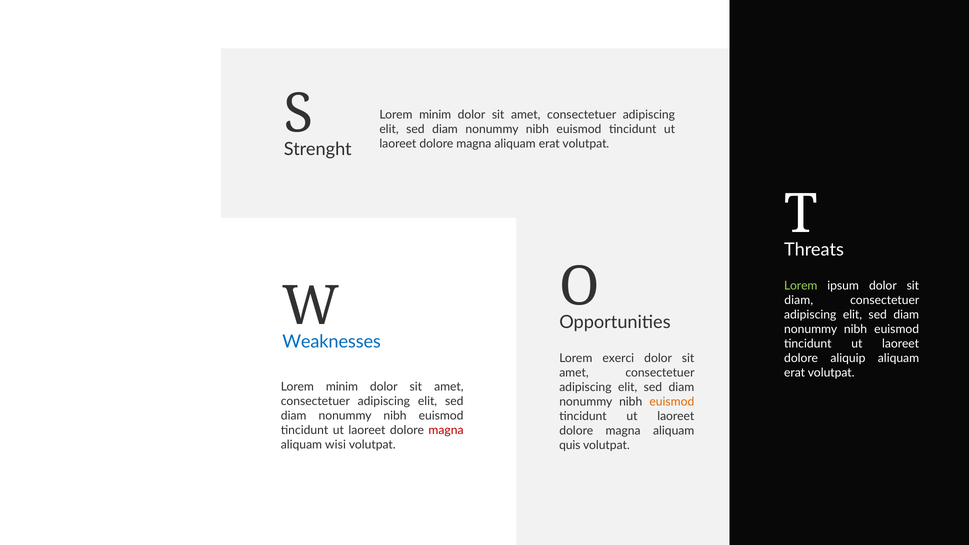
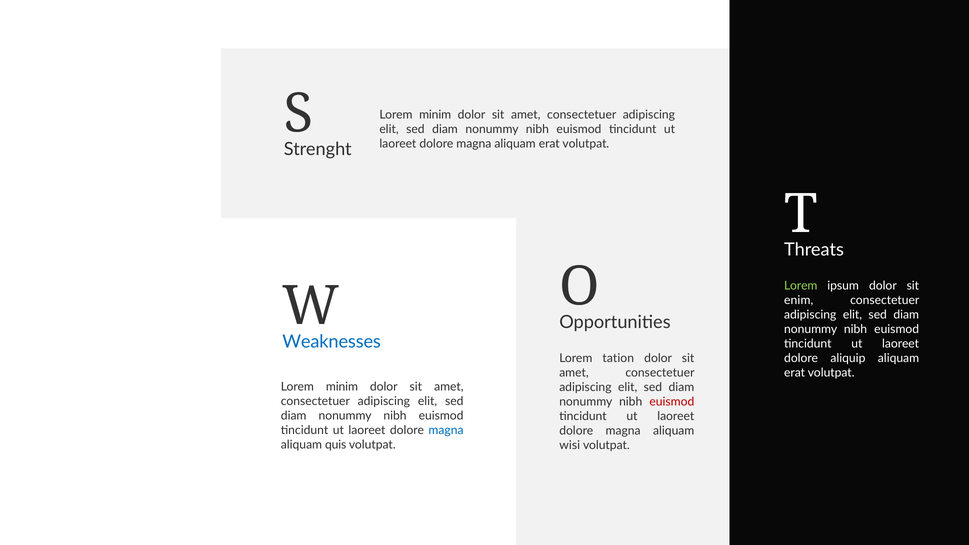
diam: diam -> enim (799, 300)
exerci: exerci -> tation (618, 358)
euismod colour: orange -> red (672, 402)
magna colour: red -> blue (446, 430)
wisi: wisi -> quis (336, 445)
quis: quis -> wisi (570, 446)
